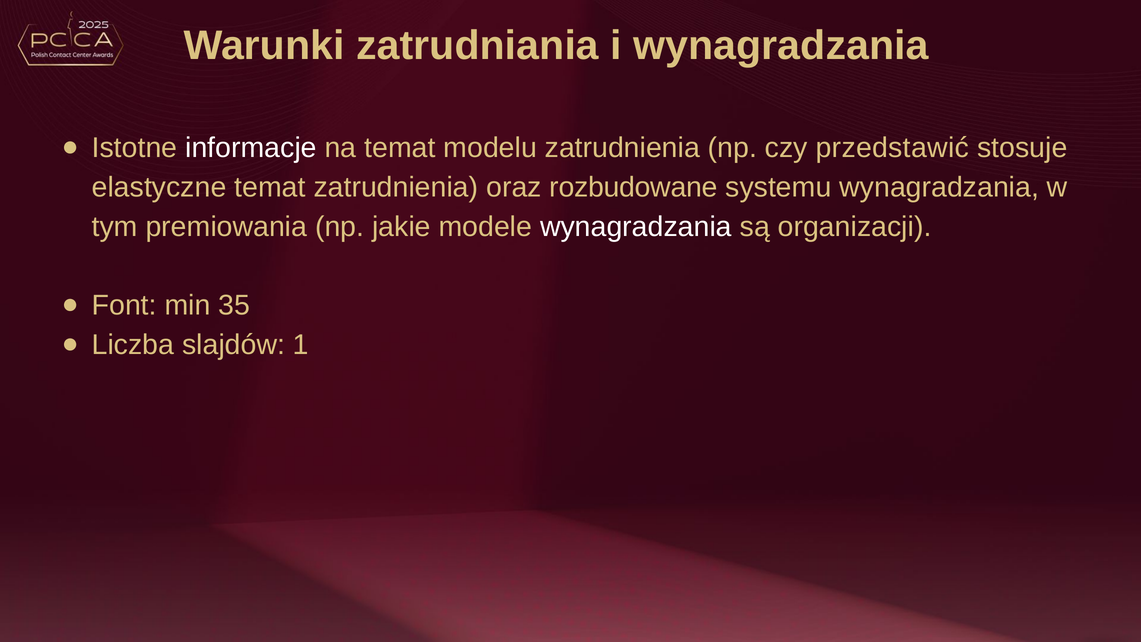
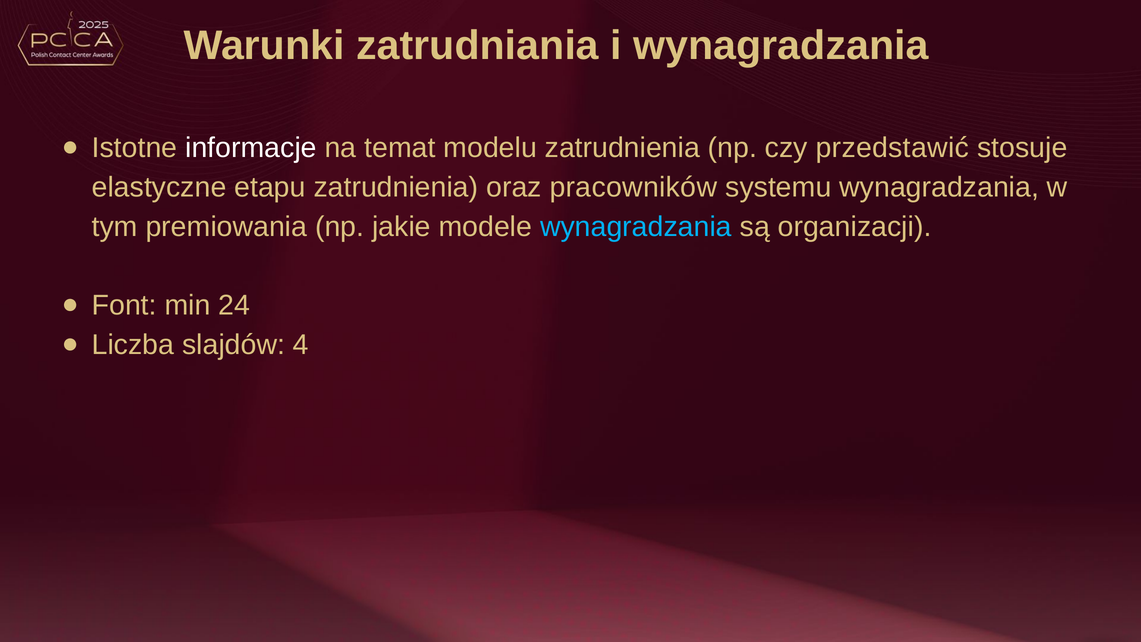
elastyczne temat: temat -> etapu (270, 187)
rozbudowane: rozbudowane -> pracowników (633, 187)
wynagradzania colour: white -> light blue (636, 227)
35: 35 -> 24 (234, 305)
1: 1 -> 4 (301, 345)
